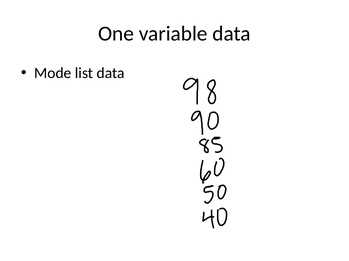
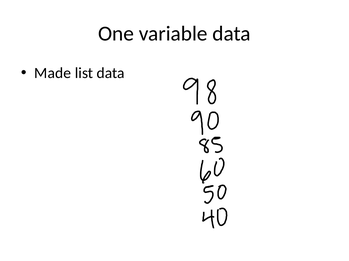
Mode: Mode -> Made (53, 73)
